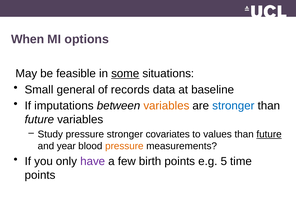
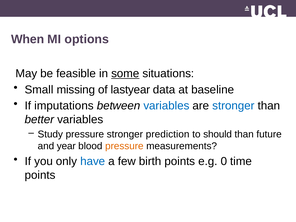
general: general -> missing (76, 90)
records: records -> lastyear (130, 90)
variables colour: orange -> blue (166, 106)
future: future -> better (39, 120)
covariates: covariates -> prediction (168, 134)
values: values -> should (218, 134)
future underline: present -> none (269, 134)
have colour: purple -> blue (93, 161)
5: 5 -> 0 (224, 161)
